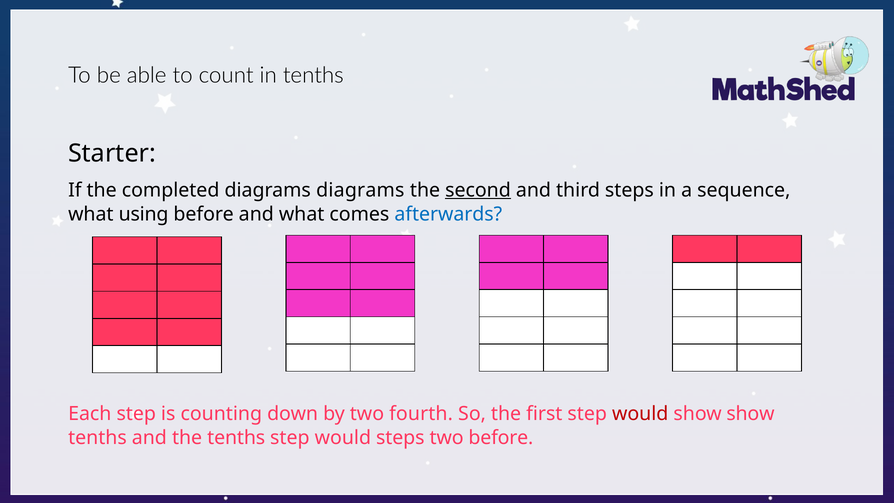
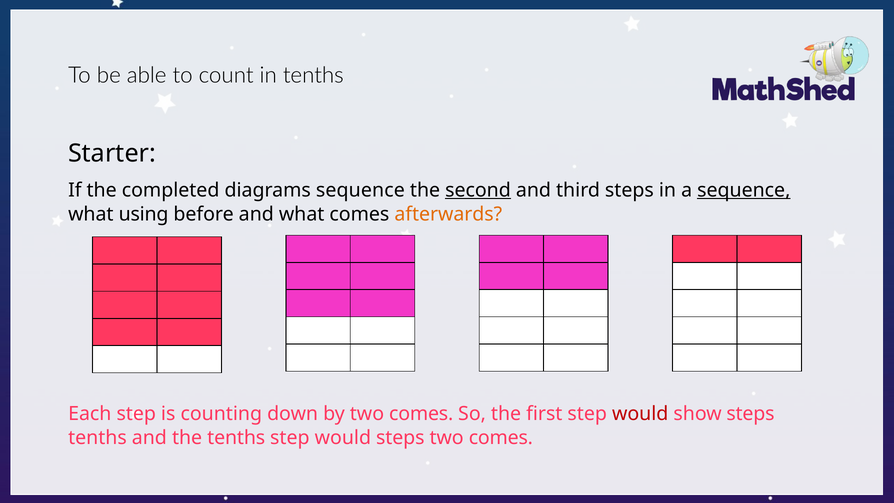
diagrams diagrams: diagrams -> sequence (360, 190)
sequence underline: none -> present (744, 190)
afterwards colour: blue -> orange (448, 214)
by two fourth: fourth -> comes (421, 414)
show show: show -> steps (750, 414)
before: before -> comes (501, 438)
